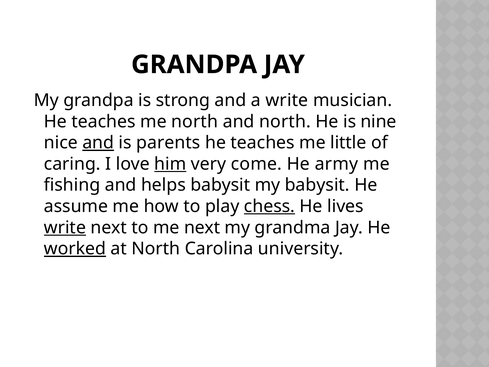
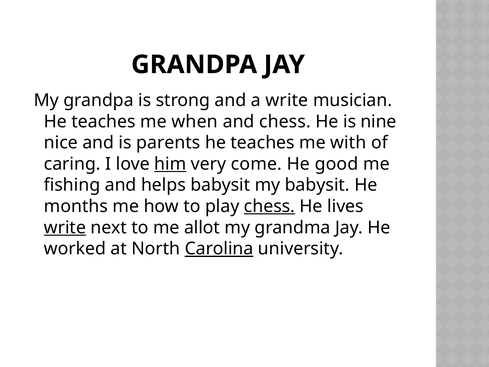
me north: north -> when (195, 121)
and north: north -> chess (285, 121)
and underline: present -> none (98, 143)
little: little -> with (348, 143)
army: army -> good (336, 164)
assume: assume -> months (76, 206)
me next: next -> allot (202, 227)
worked underline: present -> none (75, 249)
Carolina underline: none -> present (219, 249)
